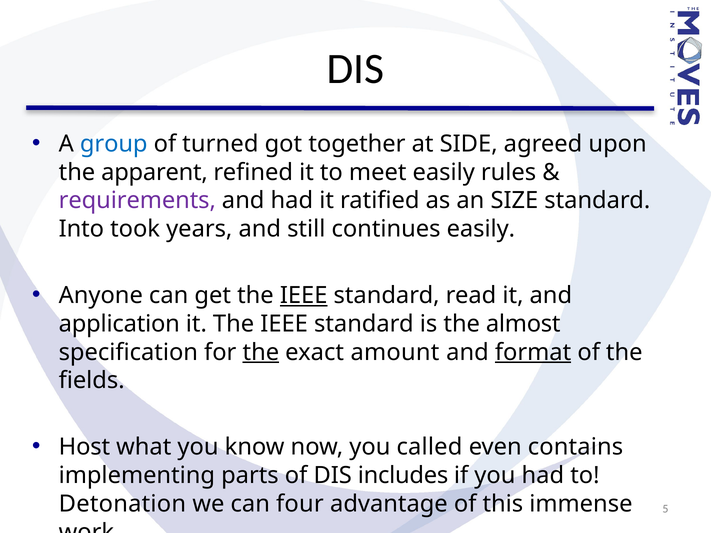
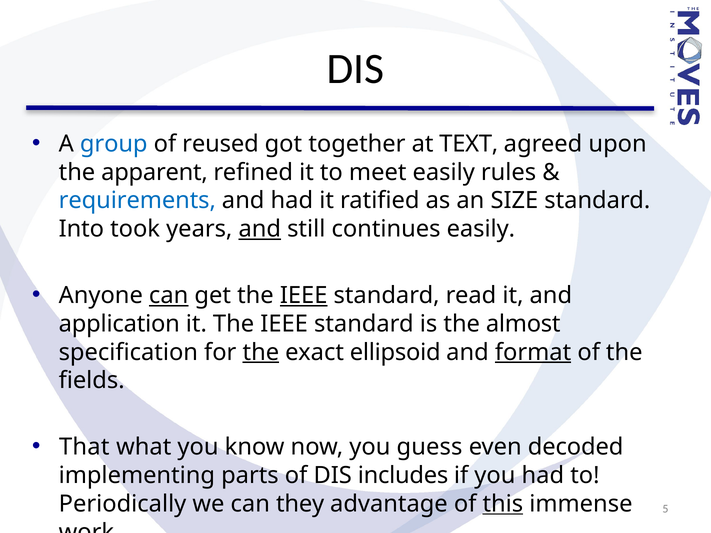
turned: turned -> reused (220, 144)
SIDE: SIDE -> TEXT (469, 144)
requirements colour: purple -> blue (137, 201)
and underline: none -> present (260, 229)
can underline: none -> present (169, 296)
amount: amount -> ellipsoid (395, 352)
Host: Host -> That (84, 447)
called: called -> guess (429, 447)
contains: contains -> decoded (576, 447)
Detonation: Detonation -> Periodically (123, 504)
four: four -> they (300, 504)
this underline: none -> present (503, 504)
